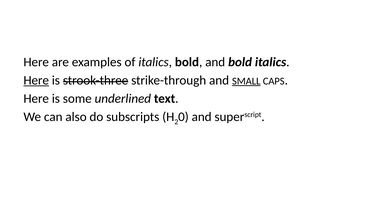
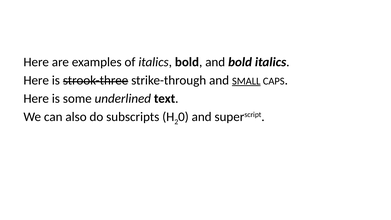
Here underline: present -> none (36, 80)
